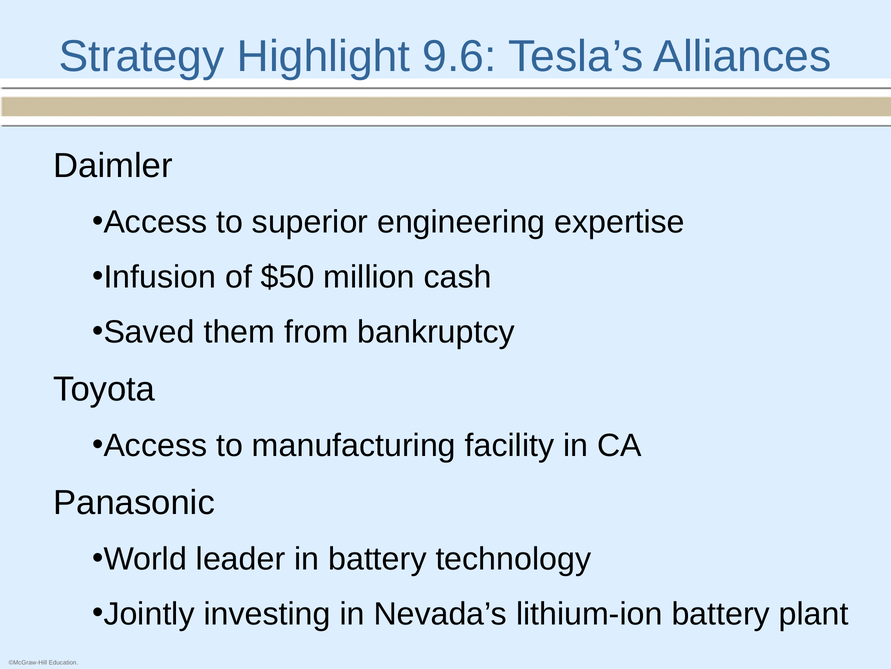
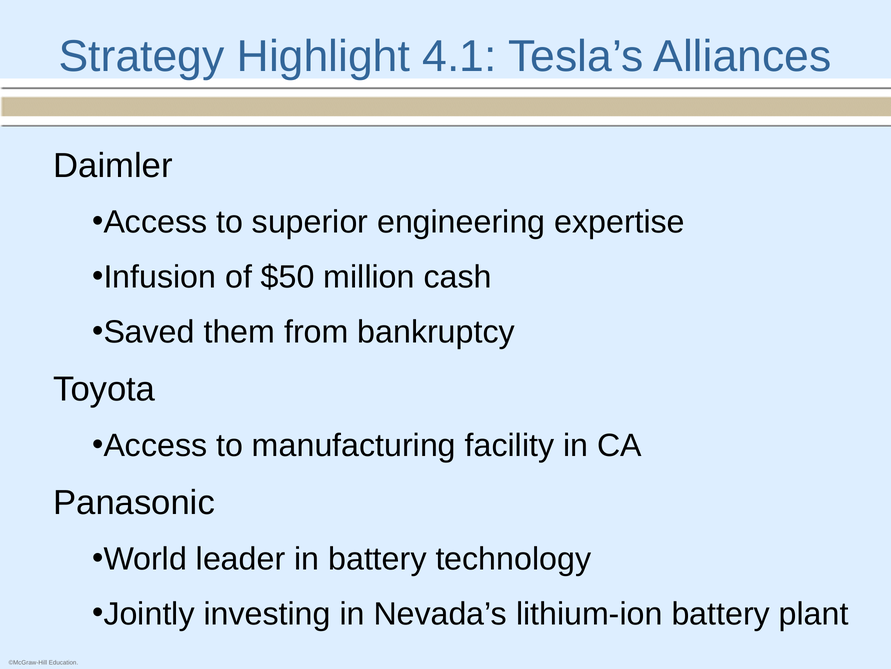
9.6: 9.6 -> 4.1 (459, 57)
